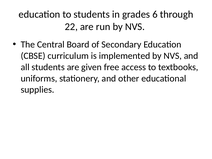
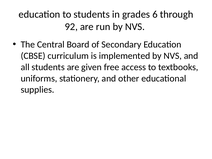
22: 22 -> 92 (71, 27)
